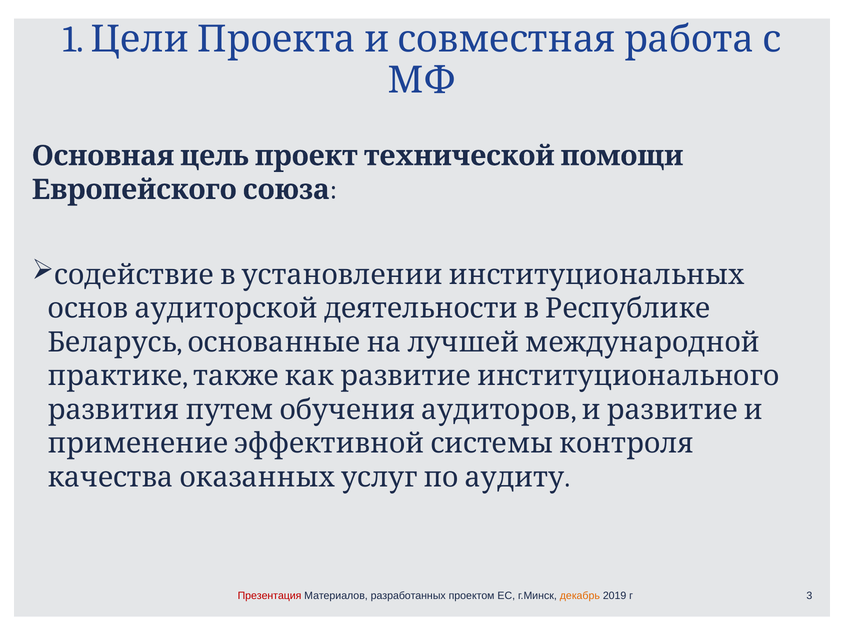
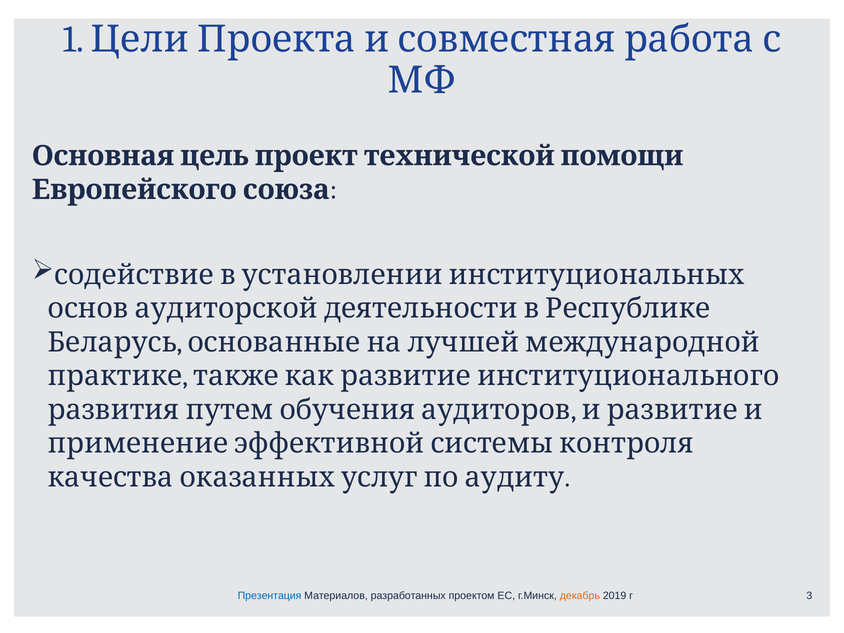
Презентация colour: red -> blue (270, 596)
